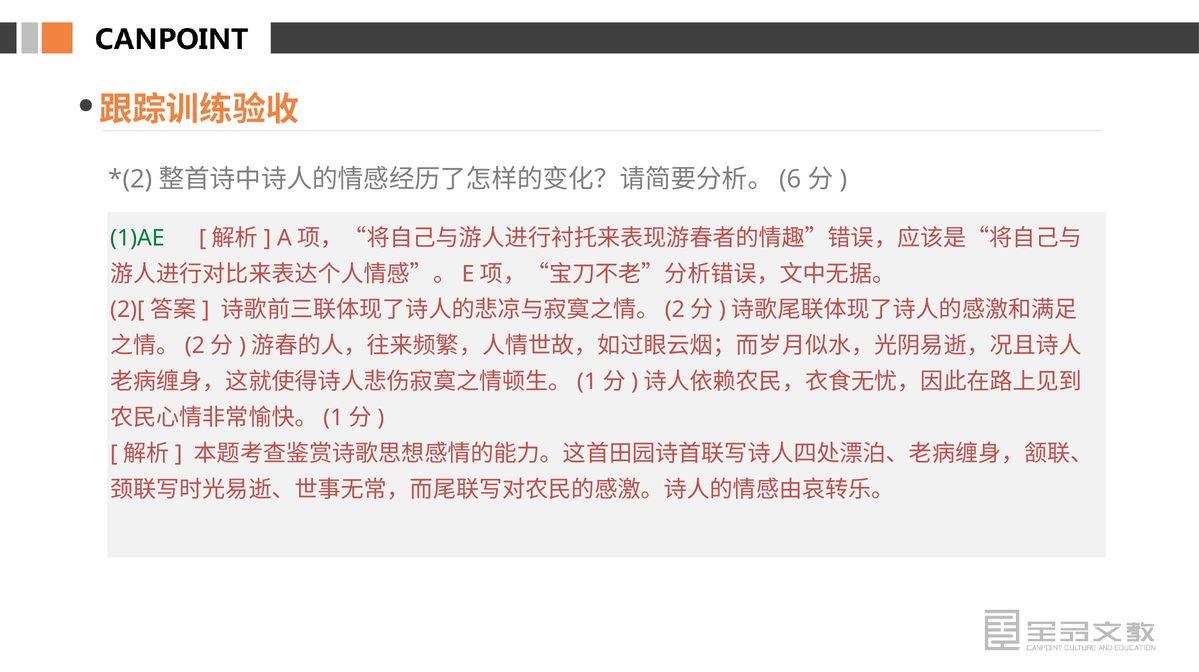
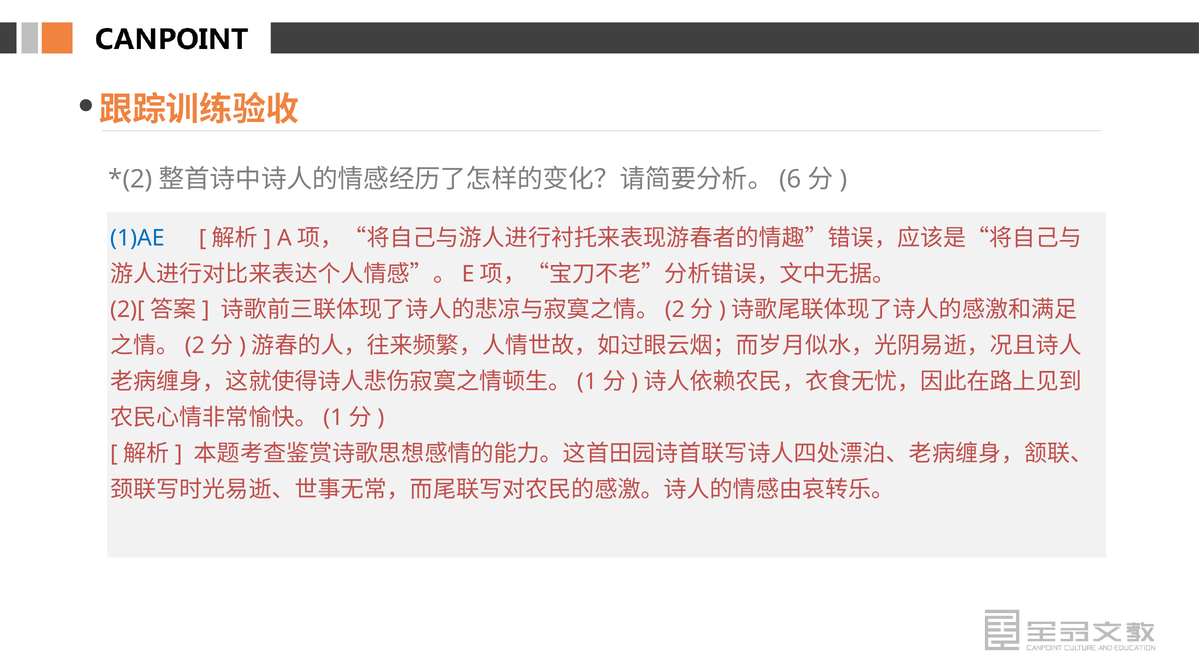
1)AE colour: green -> blue (137, 238)
